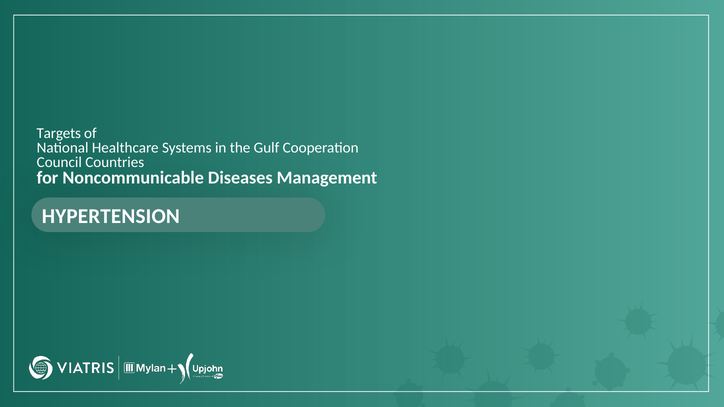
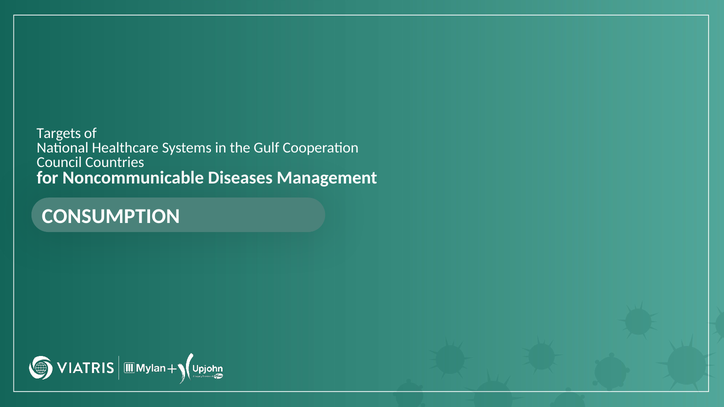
HYPERTENSION: HYPERTENSION -> CONSUMPTION (111, 216)
